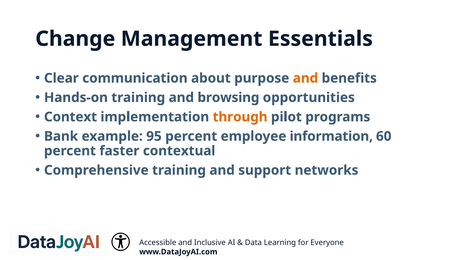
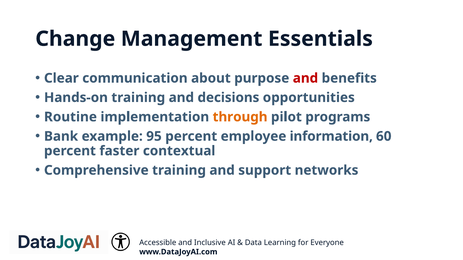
and colour: orange -> red (305, 78)
browsing: browsing -> decisions (228, 98)
Context: Context -> Routine (70, 117)
